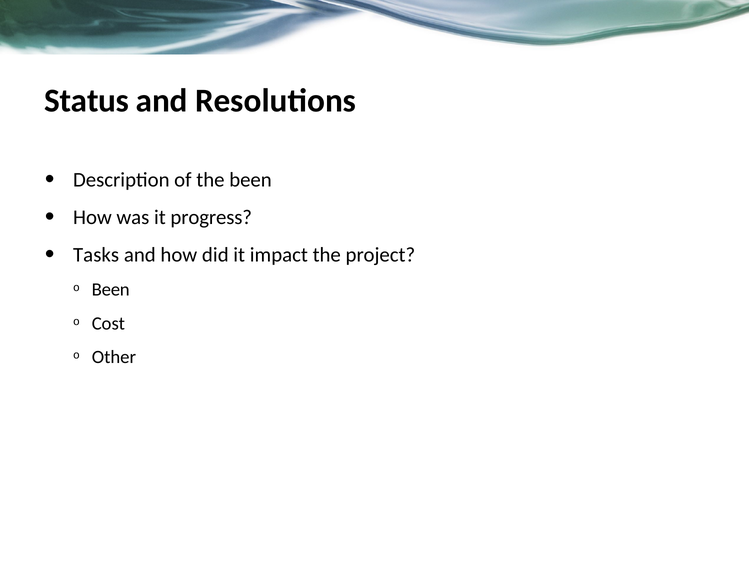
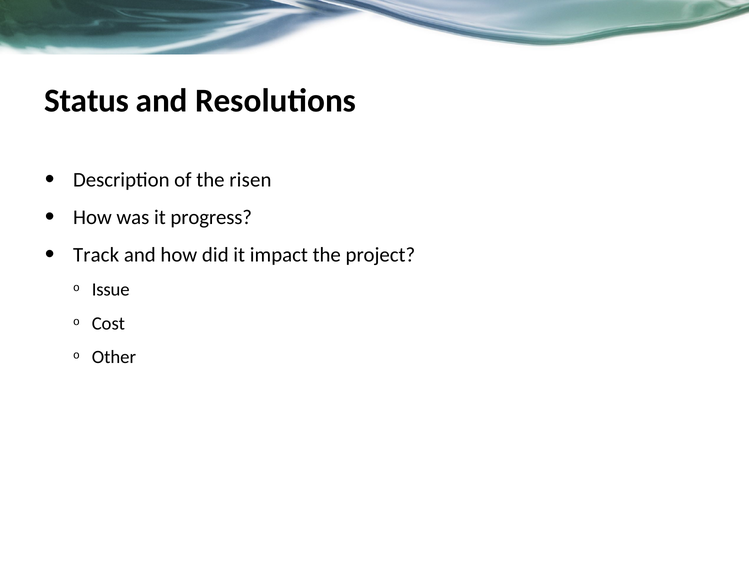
the been: been -> risen (250, 180)
Tasks: Tasks -> Track (96, 255)
Been: Been -> Issue (111, 290)
